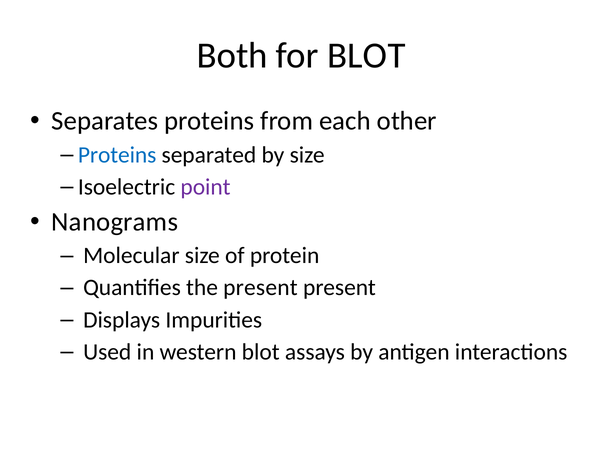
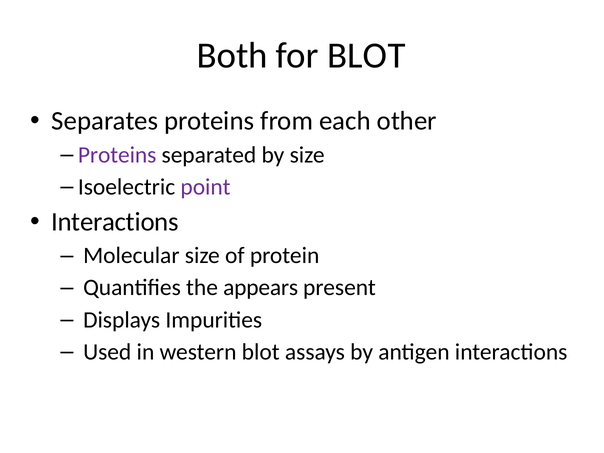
Proteins colour: blue -> purple (117, 155)
Nanograms: Nanograms -> Interactions (115, 222)
the present: present -> appears (261, 288)
